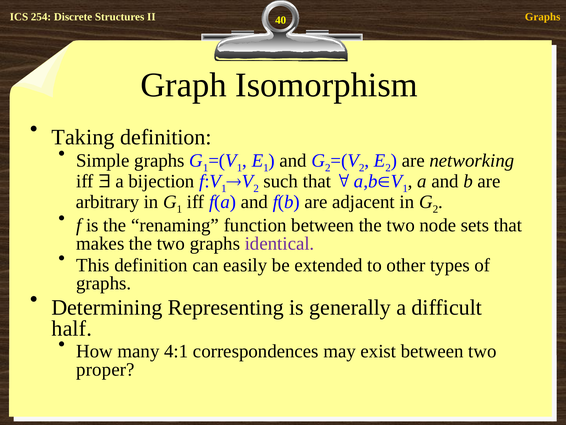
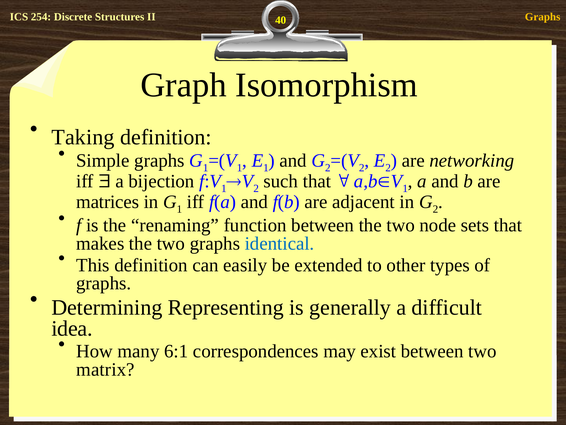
arbitrary: arbitrary -> matrices (108, 202)
identical colour: purple -> blue (280, 243)
half: half -> idea (72, 328)
4:1: 4:1 -> 6:1 (176, 351)
proper: proper -> matrix (105, 369)
